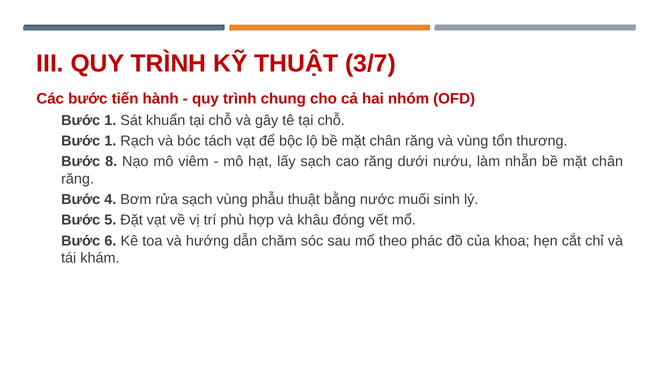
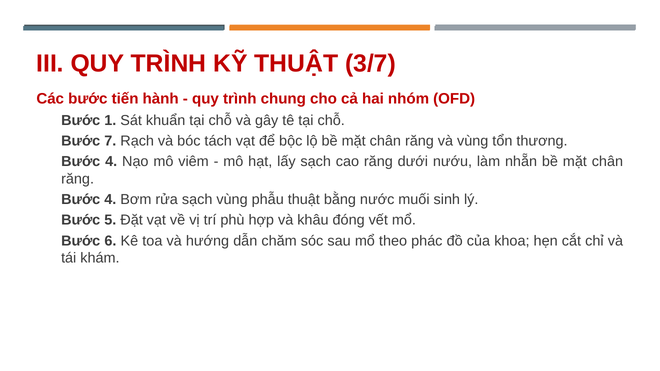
1: 1 -> 7 (110, 141)
8: 8 -> 4 (111, 162)
